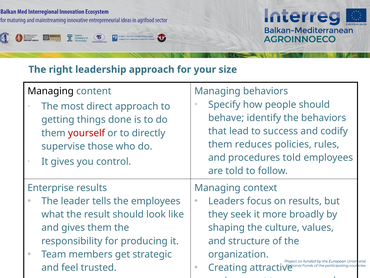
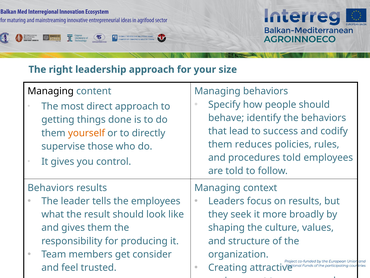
yourself colour: red -> orange (86, 133)
Enterprise: Enterprise -> Behaviors (51, 188)
strategic: strategic -> consider (152, 254)
